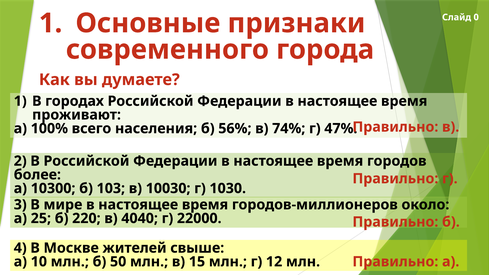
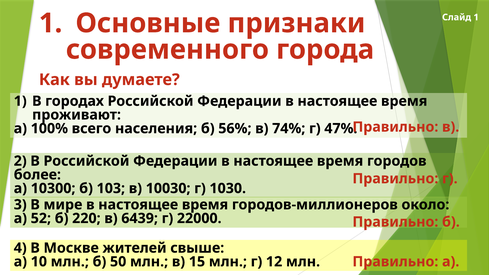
Слайд 0: 0 -> 1 (476, 17)
25: 25 -> 52 (41, 218)
4040: 4040 -> 6439 (140, 218)
